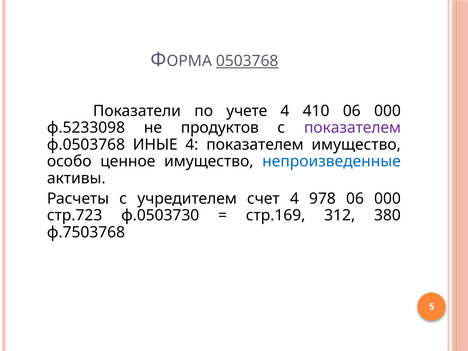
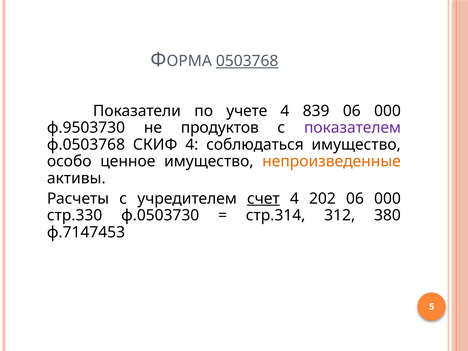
410: 410 -> 839 (316, 111)
ф.5233098: ф.5233098 -> ф.9503730 (86, 128)
ИНЫЕ: ИНЫЕ -> СКИФ (155, 145)
4 показателем: показателем -> соблюдаться (255, 145)
непроизведенные colour: blue -> orange (332, 161)
счет underline: none -> present (263, 199)
978: 978 -> 202 (322, 199)
стр.723: стр.723 -> стр.330 (75, 215)
стр.169: стр.169 -> стр.314 (276, 215)
ф.7503768: ф.7503768 -> ф.7147453 (86, 232)
